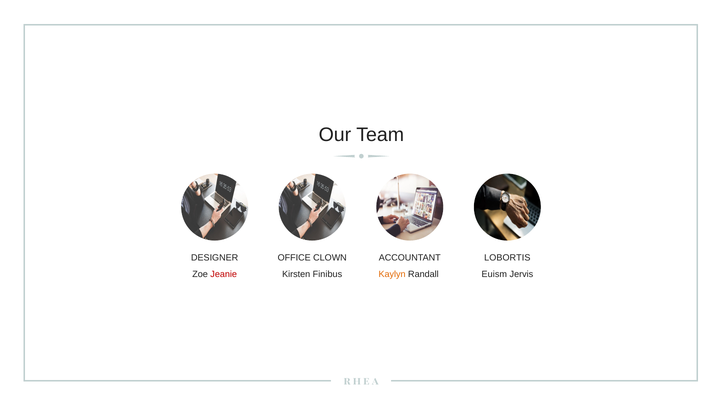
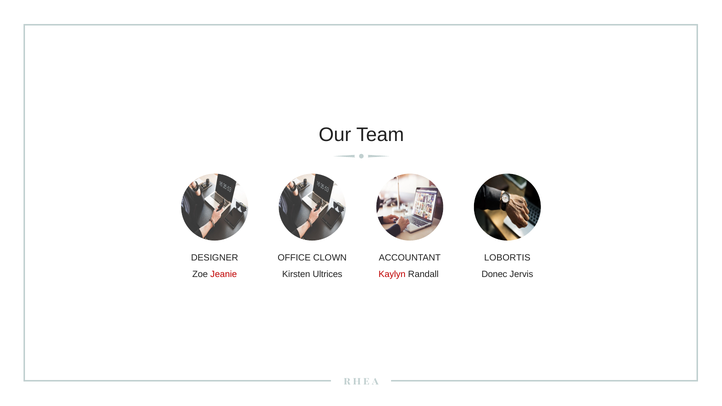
Finibus: Finibus -> Ultrices (328, 274)
Kaylyn colour: orange -> red (392, 274)
Euism: Euism -> Donec (494, 274)
